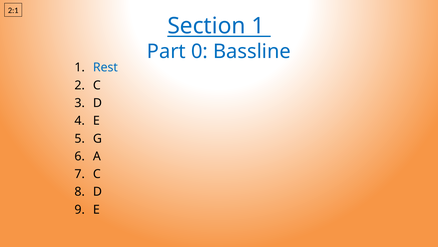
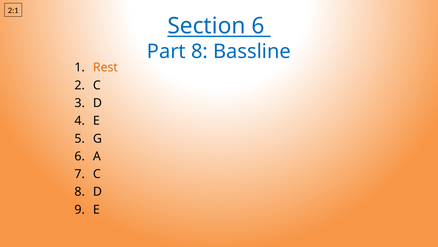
Section 1: 1 -> 6 (258, 26)
Part 0: 0 -> 8 (200, 51)
Rest colour: blue -> orange (105, 67)
